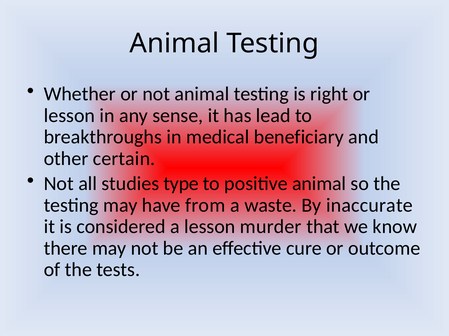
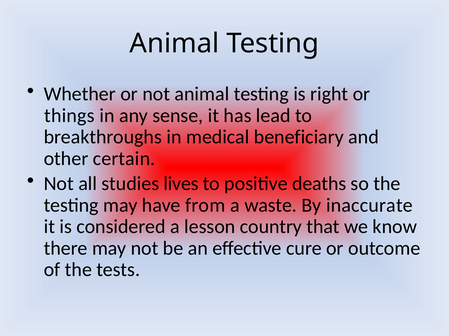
lesson: lesson -> things (69, 116)
type: type -> lives (181, 184)
positive animal: animal -> deaths (319, 184)
murder: murder -> country (271, 227)
